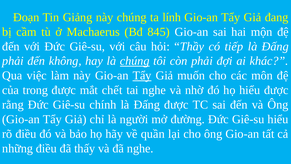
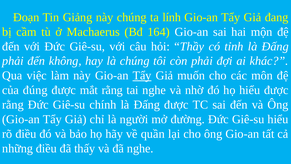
845: 845 -> 164 (159, 32)
tiếp: tiếp -> tỉnh (234, 46)
chúng underline: present -> none (135, 61)
trong: trong -> đúng (35, 90)
mắt chết: chết -> rằng (112, 90)
